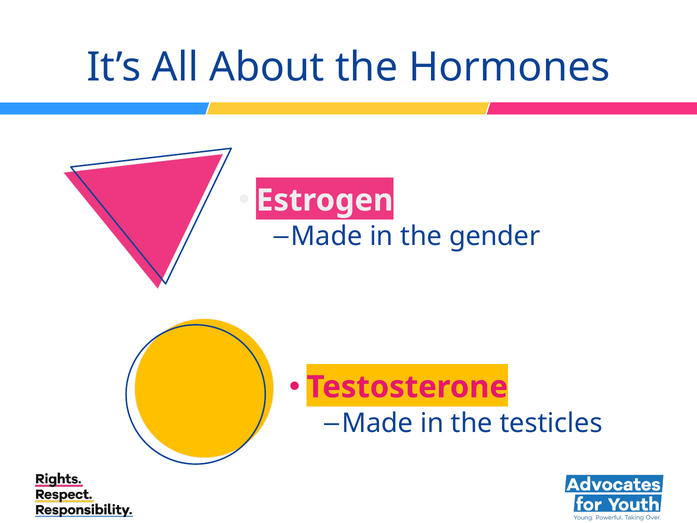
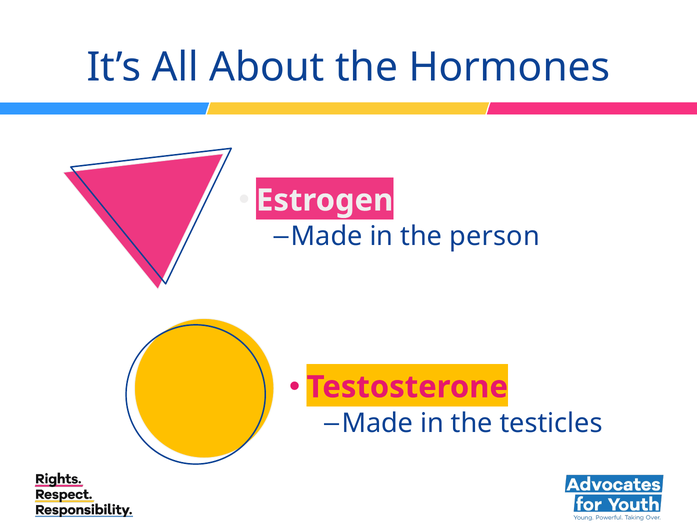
gender: gender -> person (494, 236)
